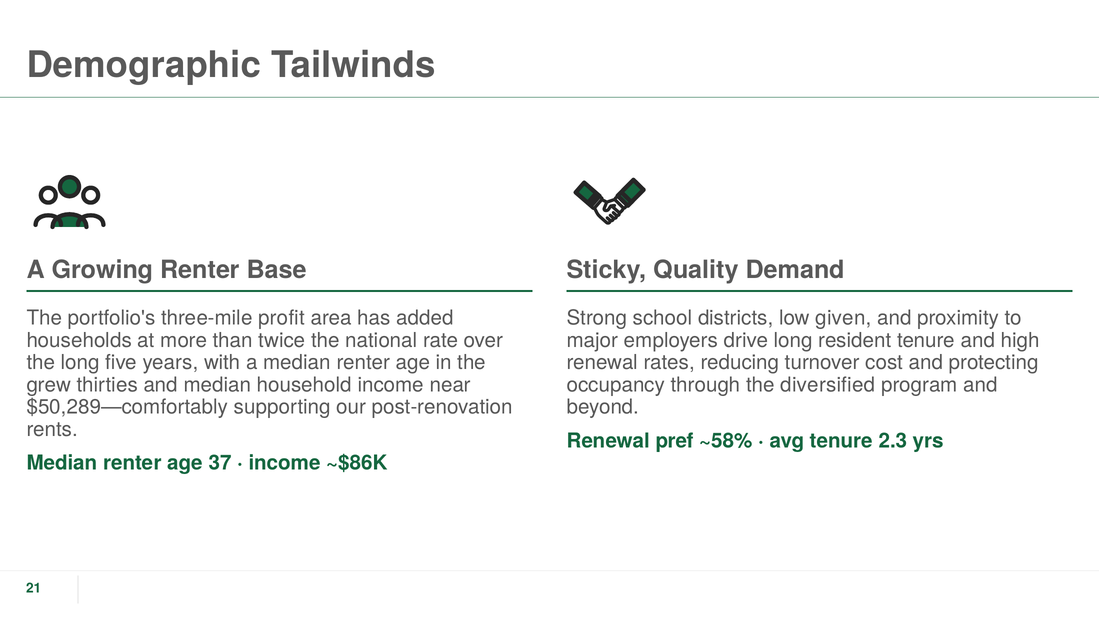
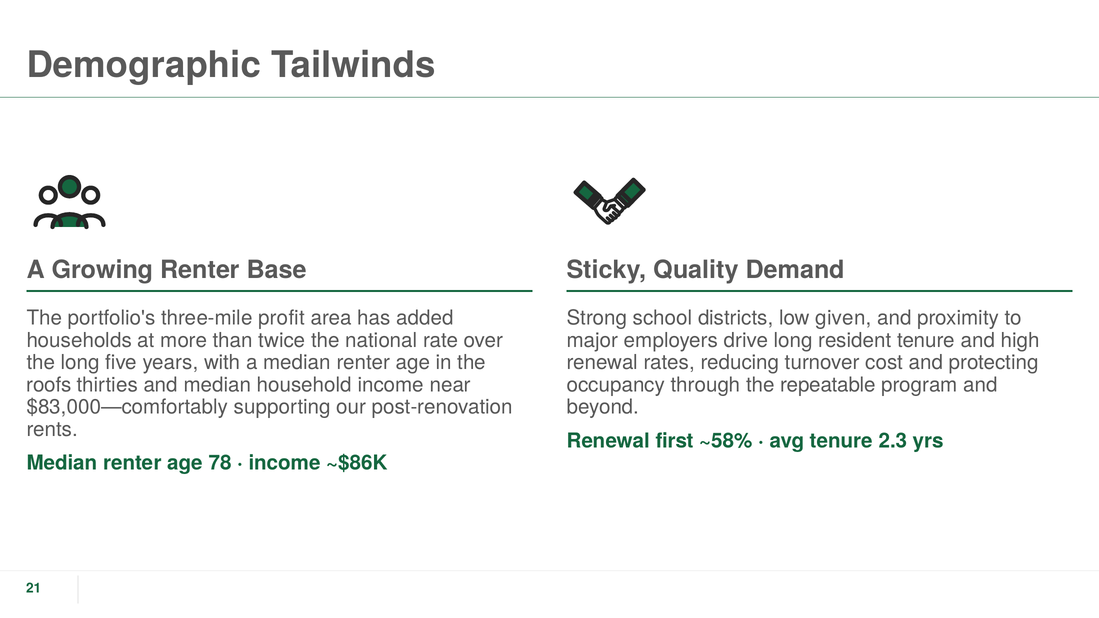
grew: grew -> roofs (49, 385)
diversified: diversified -> repeatable (828, 385)
$50,289—comfortably: $50,289—comfortably -> $83,000—comfortably (127, 407)
pref: pref -> first (675, 441)
37: 37 -> 78 (220, 463)
